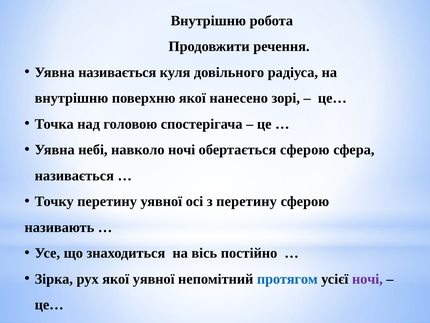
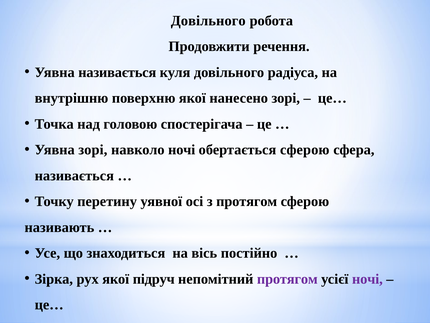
Внутрішню: Внутрішню -> Довільного (208, 21)
Уявна небі: небі -> зорі (93, 150)
з перетину: перетину -> протягом (247, 201)
якої уявної: уявної -> підруч (154, 279)
протягом colour: blue -> purple (287, 279)
